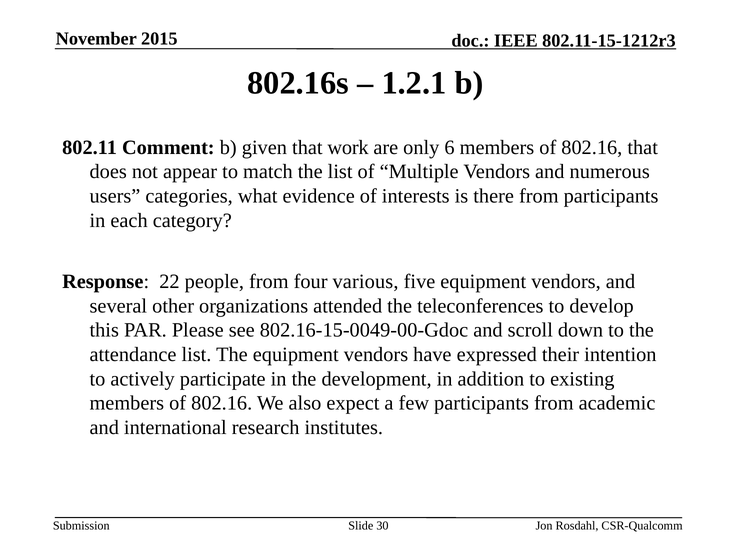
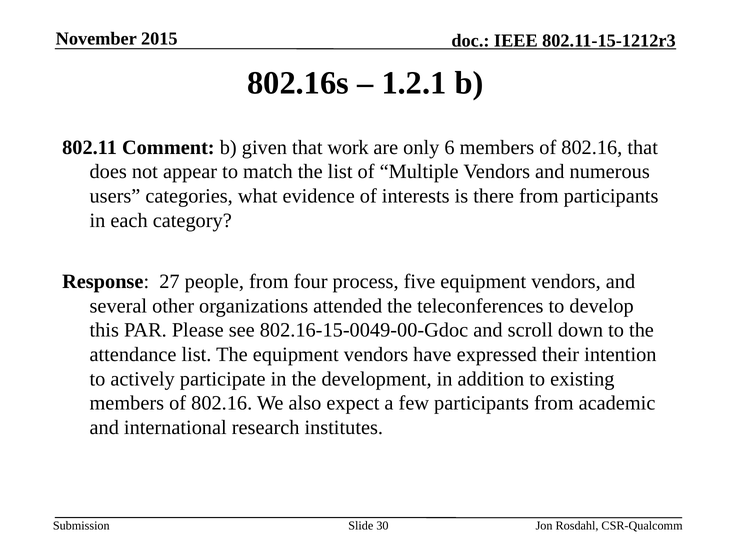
22: 22 -> 27 (169, 282)
various: various -> process (366, 282)
